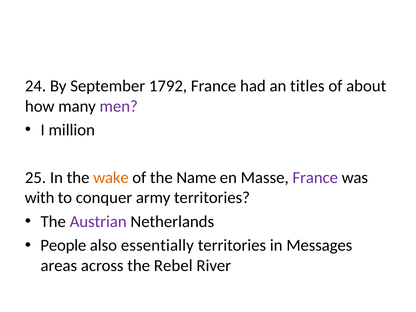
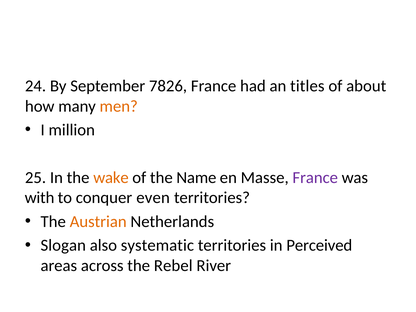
1792: 1792 -> 7826 (168, 86)
men colour: purple -> orange (119, 106)
army: army -> even (153, 198)
Austrian colour: purple -> orange (98, 222)
People: People -> Slogan (63, 245)
essentially: essentially -> systematic (157, 245)
Messages: Messages -> Perceived (319, 245)
